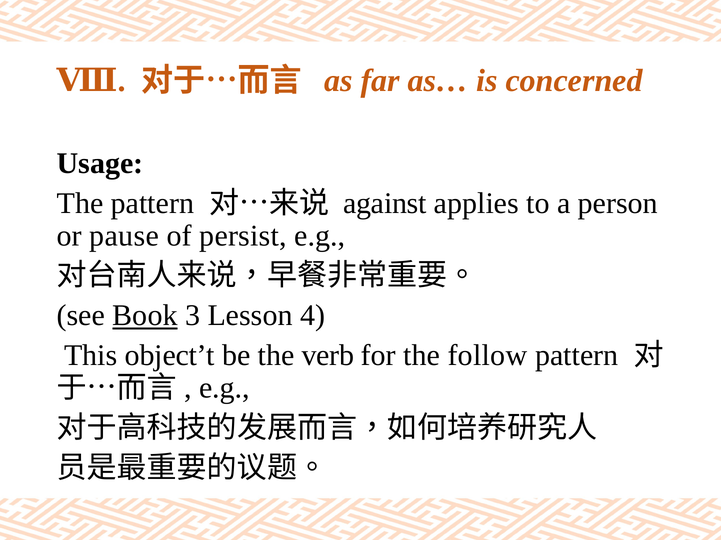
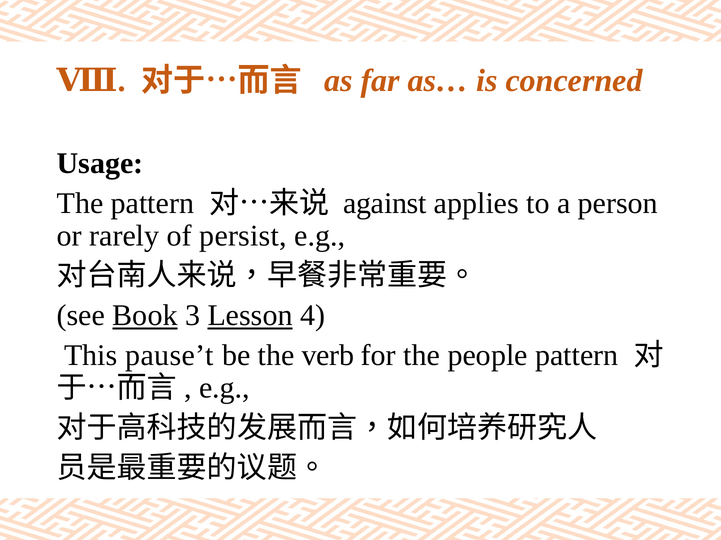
pause: pause -> rarely (124, 236)
Lesson underline: none -> present (250, 316)
object’t: object’t -> pause’t (170, 356)
follow: follow -> people (488, 356)
